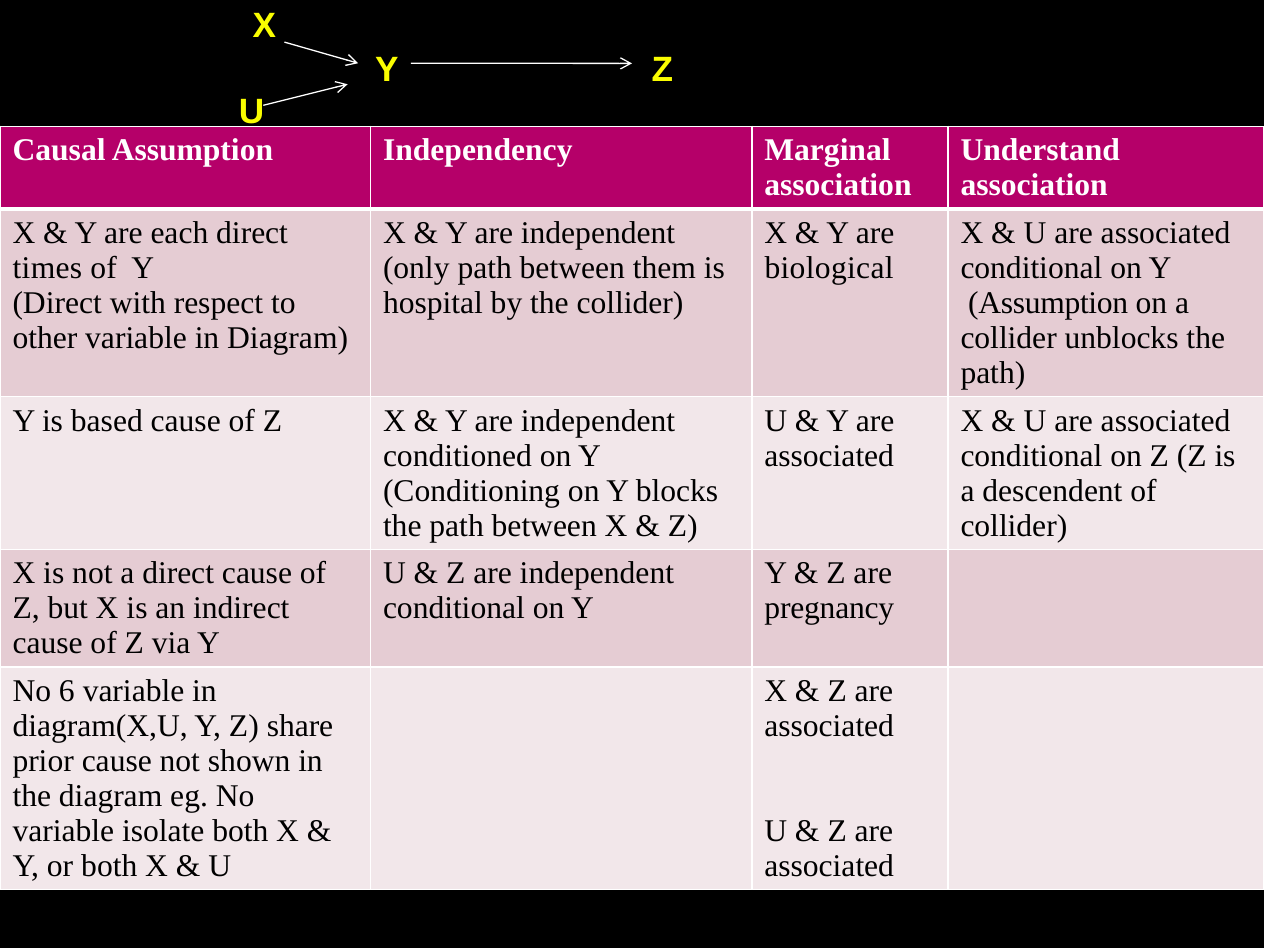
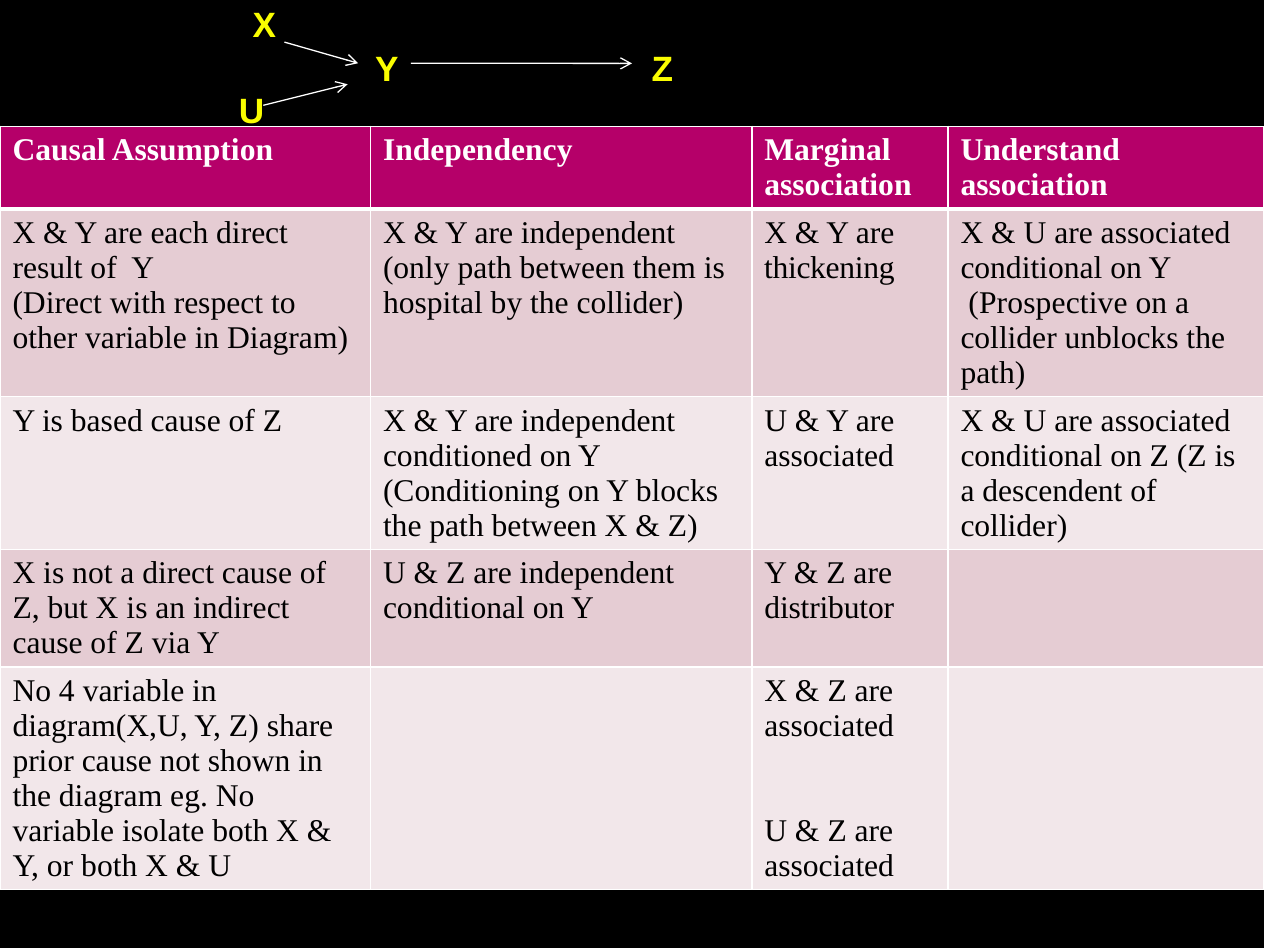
times: times -> result (48, 268)
biological: biological -> thickening (829, 268)
Assumption: Assumption -> Prospective (1048, 303)
pregnancy: pregnancy -> distributor (829, 608)
6: 6 -> 4 (67, 691)
